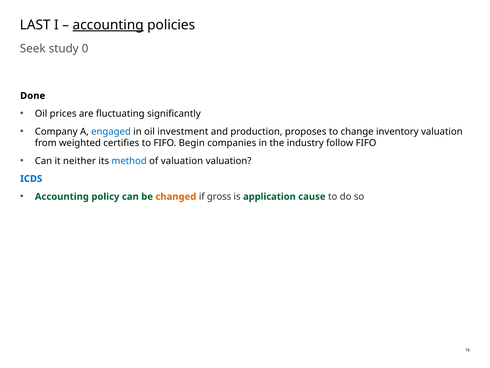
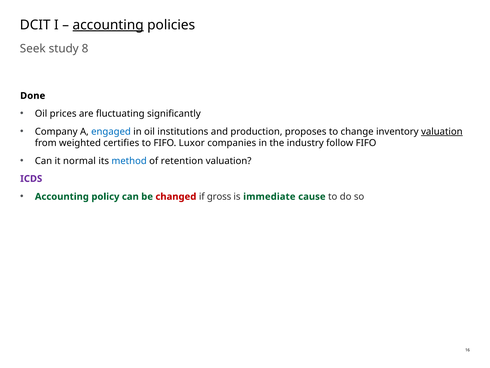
LAST: LAST -> DCIT (35, 25)
0: 0 -> 8 (85, 49)
investment: investment -> institutions (183, 131)
valuation underline: none -> present (442, 131)
Begin: Begin -> Luxor (192, 143)
neither: neither -> normal (79, 161)
of valuation: valuation -> retention (182, 161)
ICDS colour: blue -> purple (31, 179)
changed colour: orange -> red (176, 196)
application: application -> immediate (269, 196)
